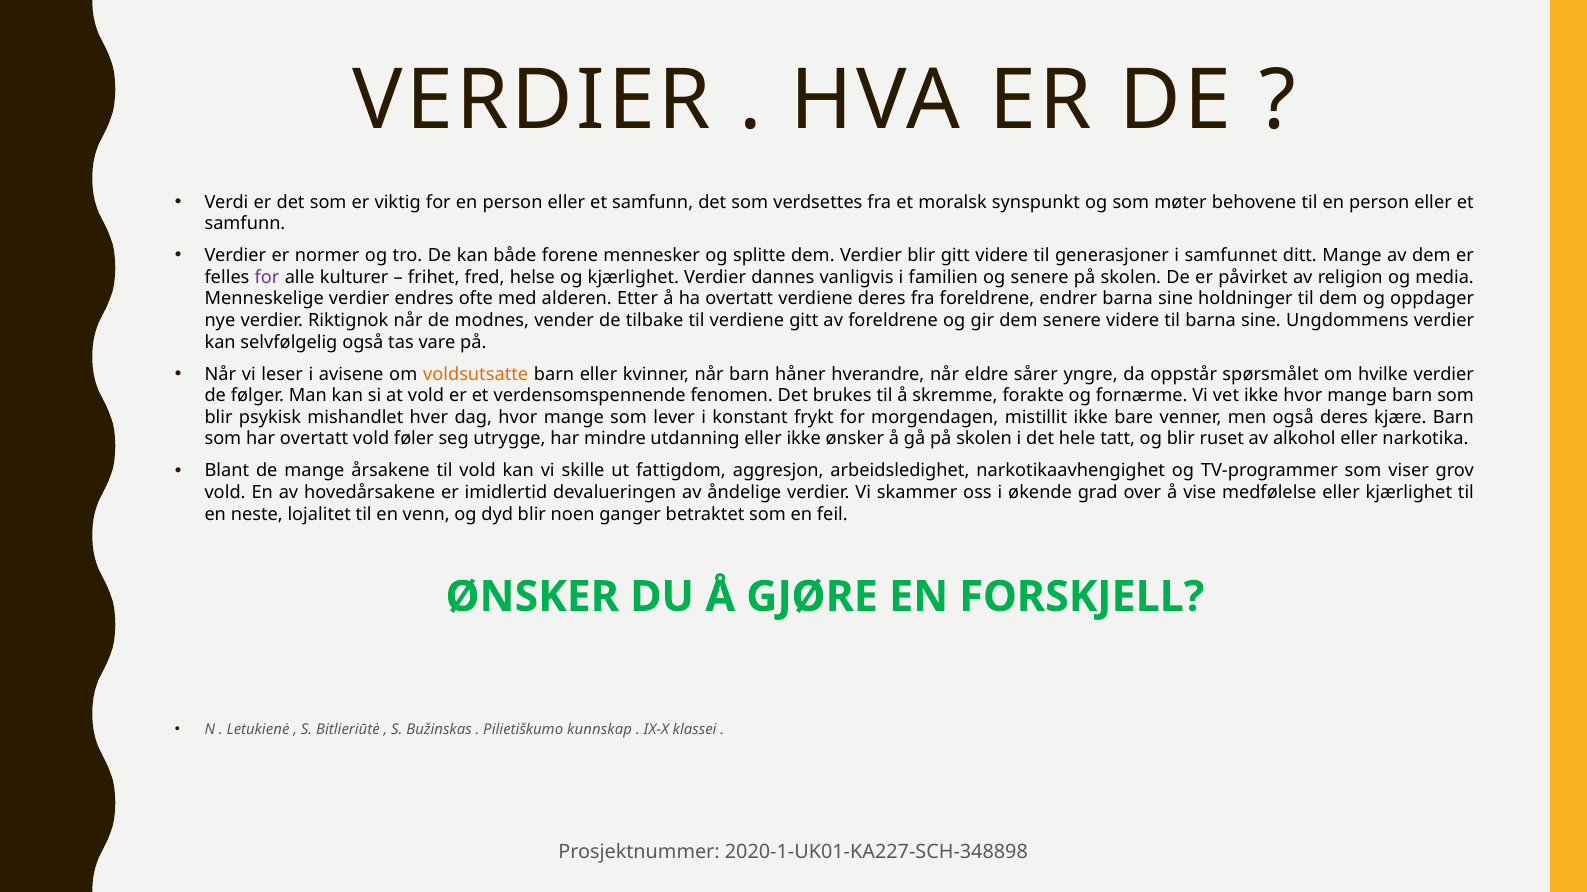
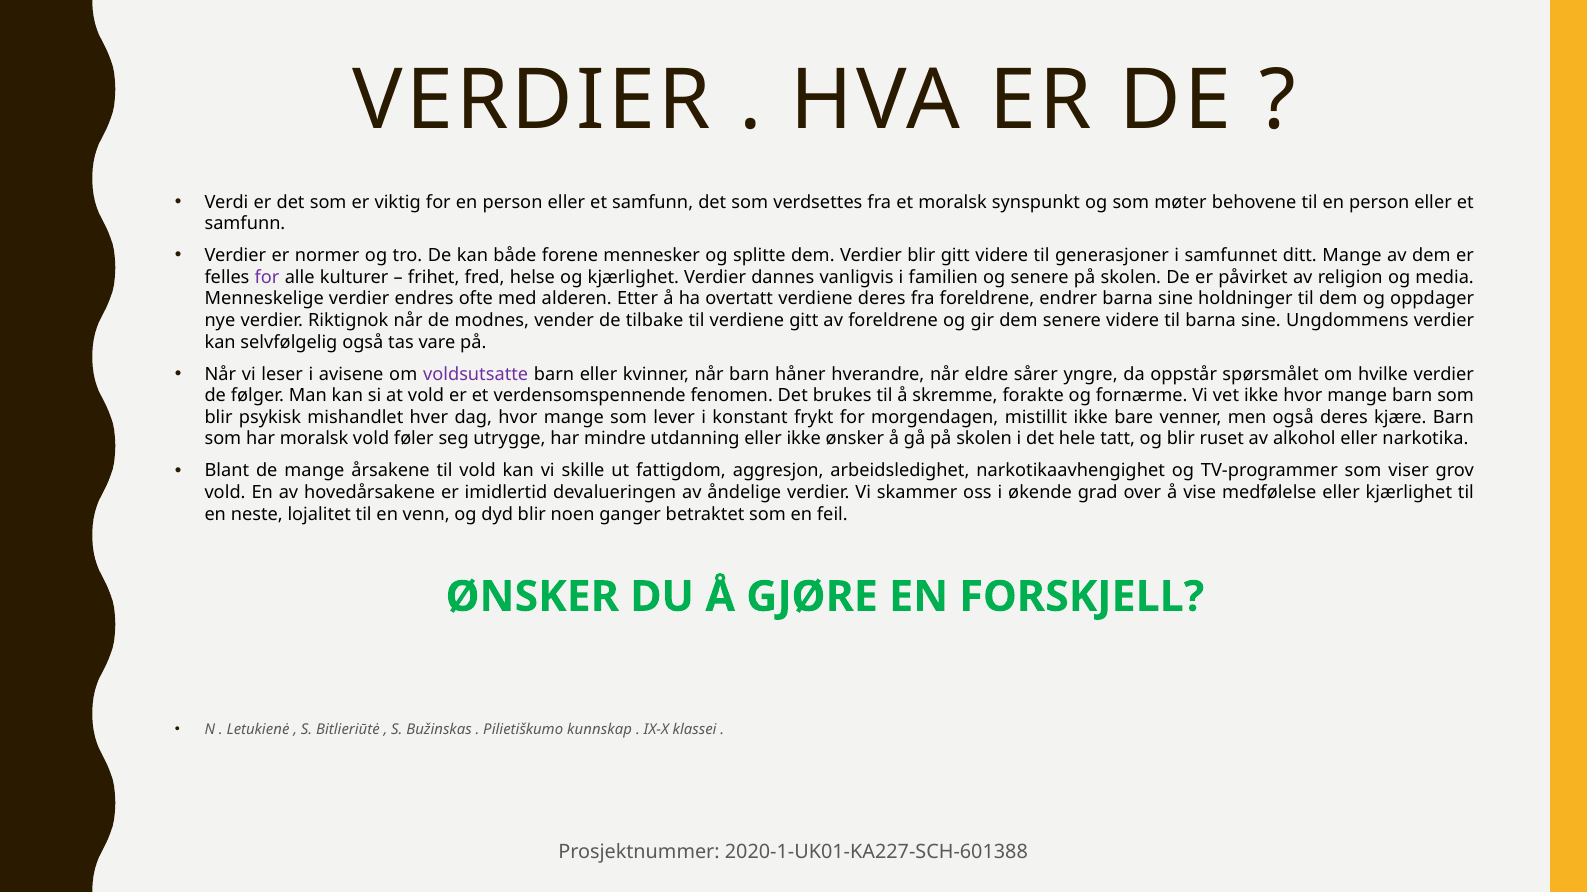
voldsutsatte colour: orange -> purple (476, 374)
har overtatt: overtatt -> moralsk (314, 439)
2020-1-UK01-KA227-SCH-348898: 2020-1-UK01-KA227-SCH-348898 -> 2020-1-UK01-KA227-SCH-601388 (876, 852)
